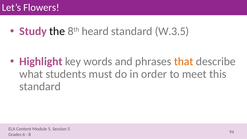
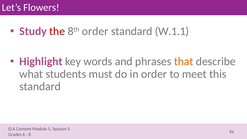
the colour: black -> red (57, 31)
8th heard: heard -> order (95, 31)
W.3.5: W.3.5 -> W.1.1 (172, 31)
